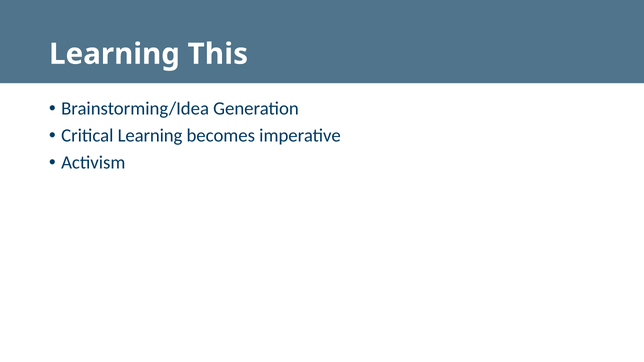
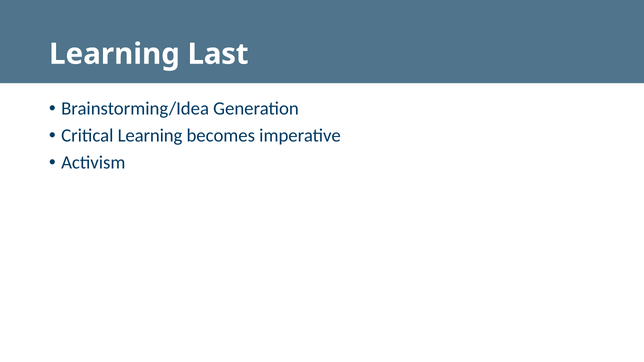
This: This -> Last (218, 54)
